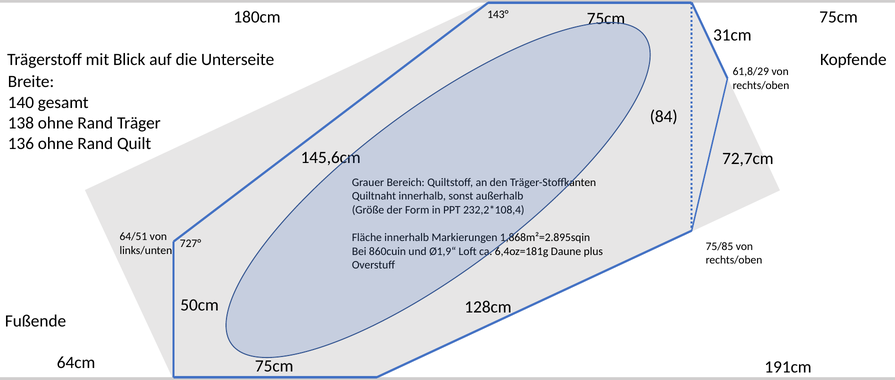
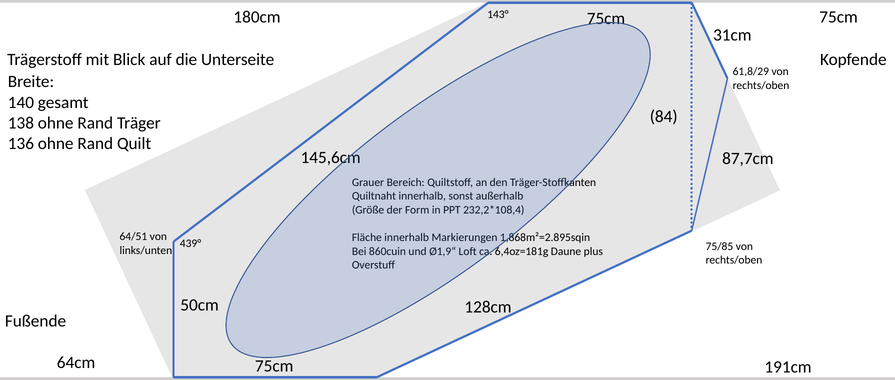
72,7cm: 72,7cm -> 87,7cm (748, 158)
727°: 727° -> 439° (190, 243)
